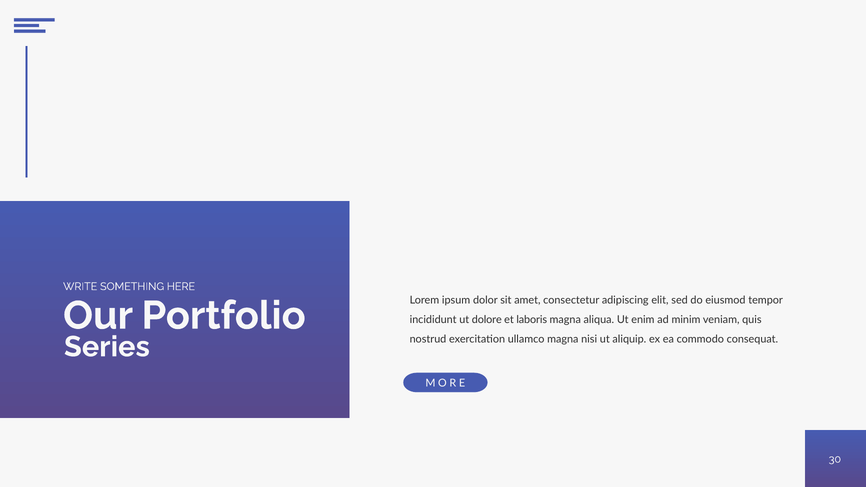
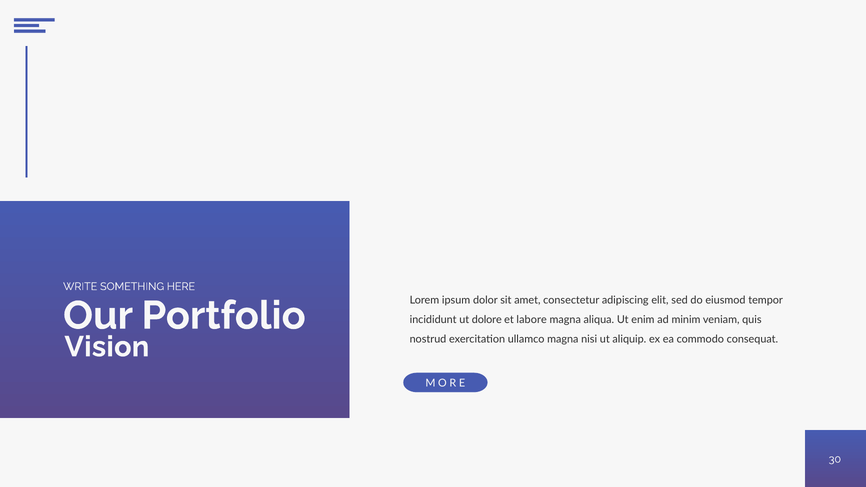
laboris: laboris -> labore (532, 320)
Series: Series -> Vision (107, 347)
